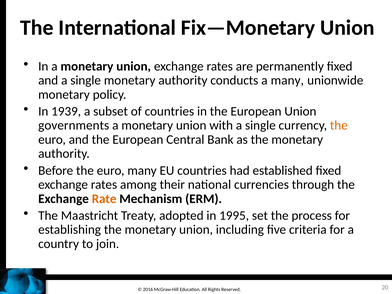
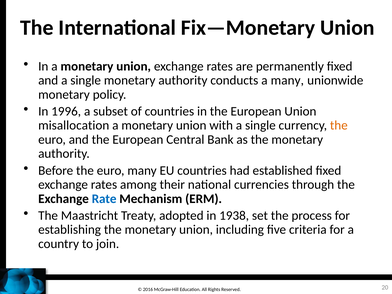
1939: 1939 -> 1996 (66, 111)
governments: governments -> misallocation (74, 125)
Rate colour: orange -> blue (104, 199)
1995: 1995 -> 1938 (234, 216)
